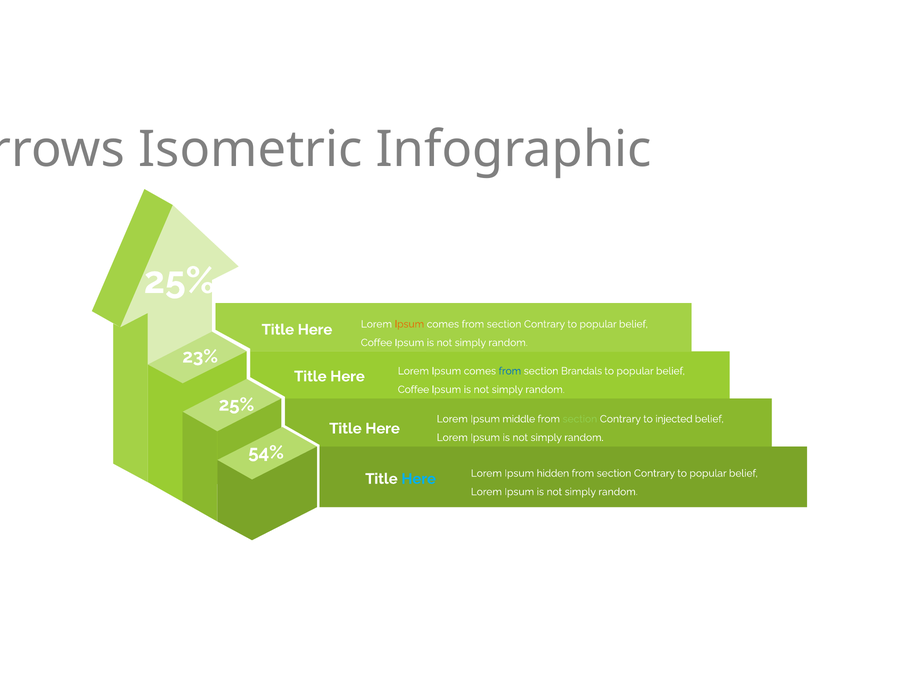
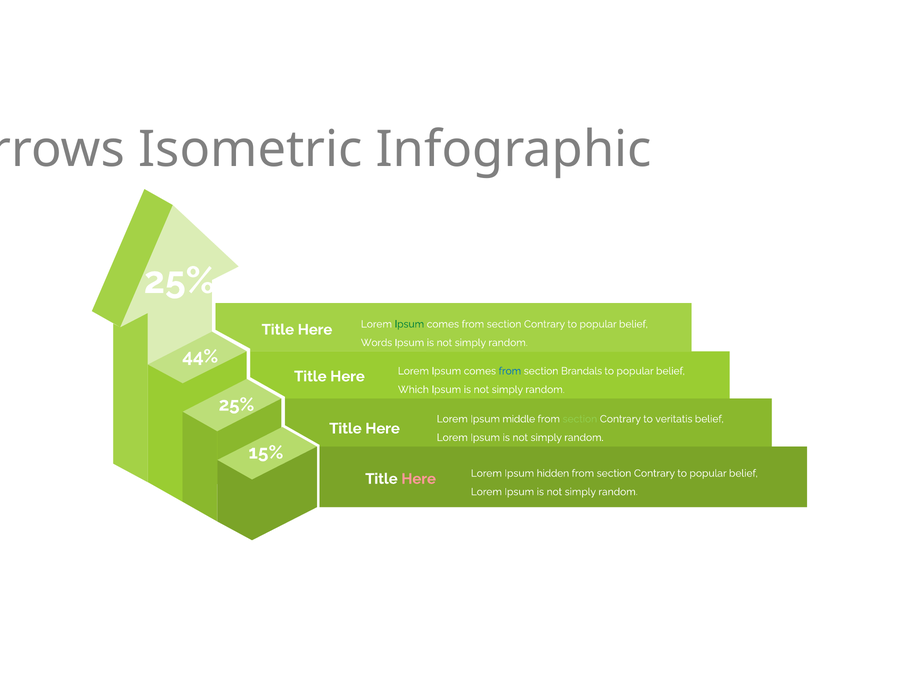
Ipsum colour: orange -> green (409, 324)
Coffee: Coffee -> Words (376, 343)
23%: 23% -> 44% (200, 356)
Coffee: Coffee -> Which (413, 390)
injected: injected -> veritatis (674, 419)
54%: 54% -> 15% (266, 452)
Here colour: light blue -> pink (419, 479)
